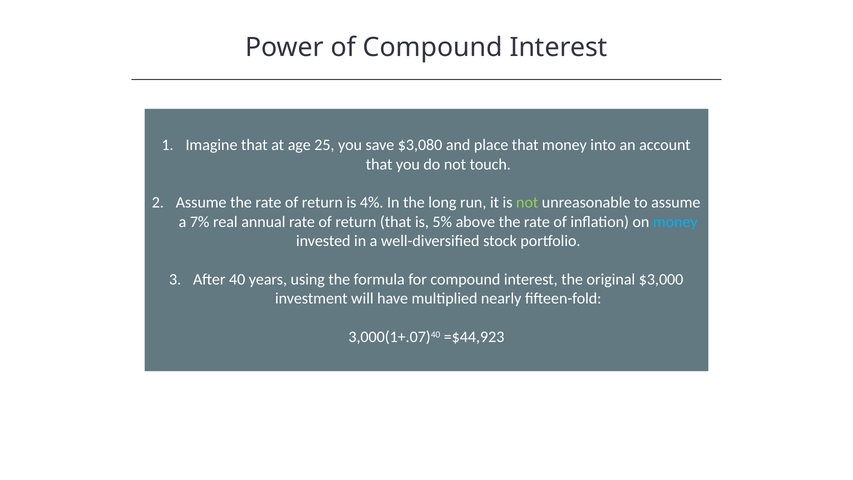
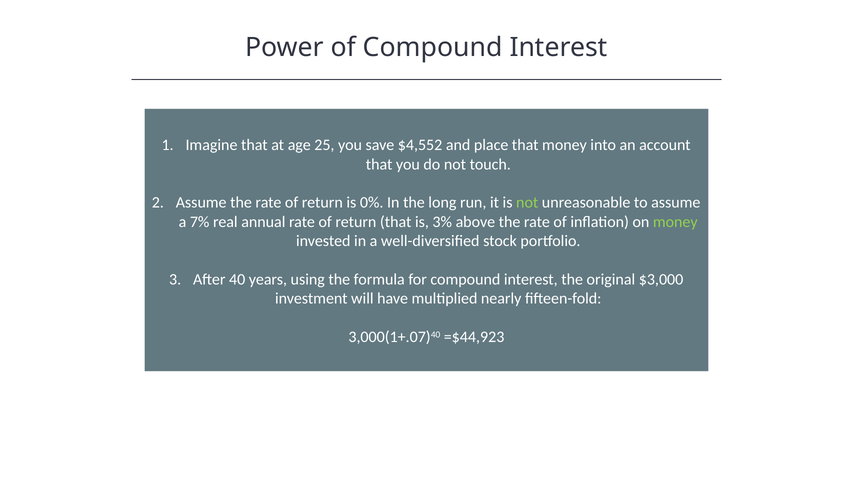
$3,080: $3,080 -> $4,552 (420, 145)
4%: 4% -> 0% (372, 203)
5%: 5% -> 3% (442, 222)
money colour: light blue -> light green (675, 222)
